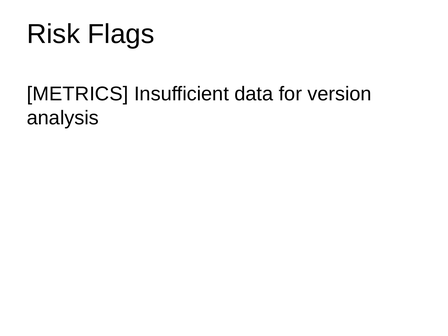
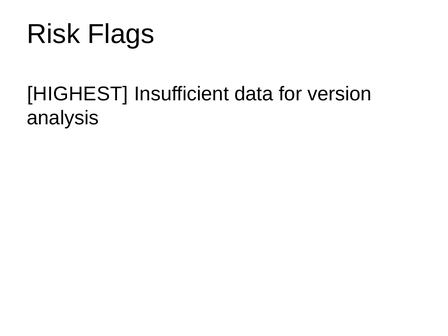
METRICS: METRICS -> HIGHEST (78, 94)
